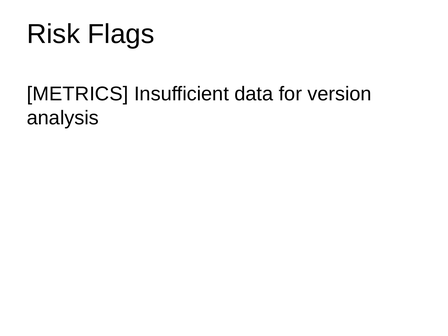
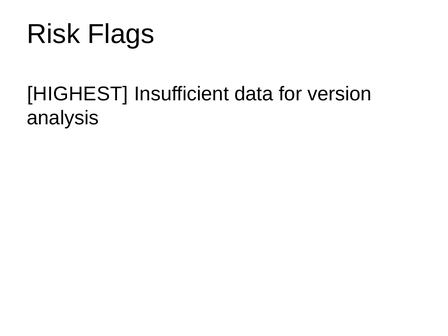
METRICS: METRICS -> HIGHEST (78, 94)
